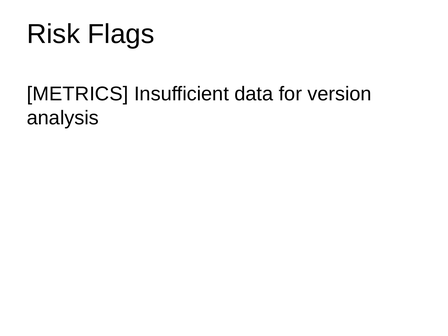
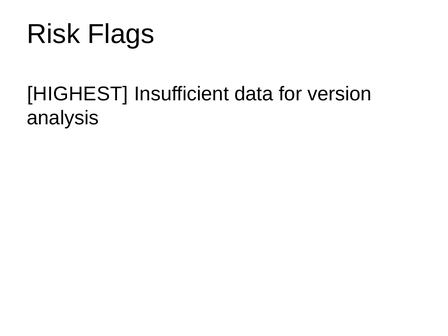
METRICS: METRICS -> HIGHEST (78, 94)
